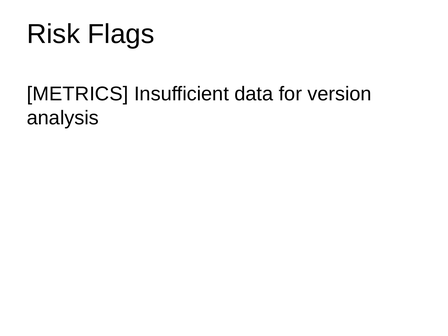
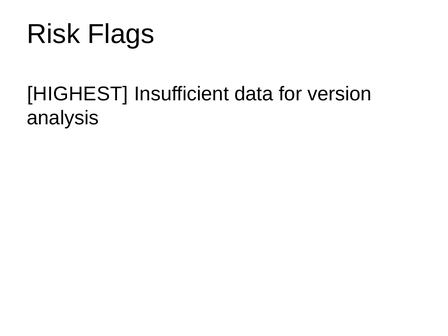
METRICS: METRICS -> HIGHEST (78, 94)
